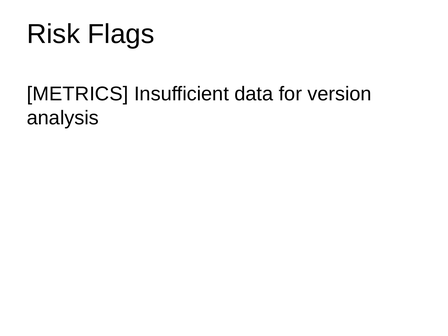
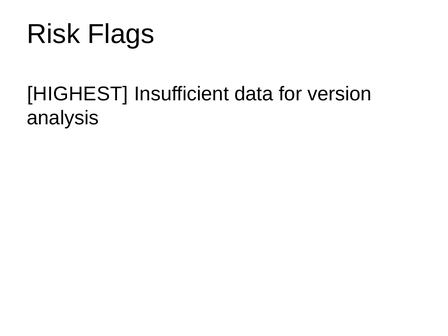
METRICS: METRICS -> HIGHEST (78, 94)
